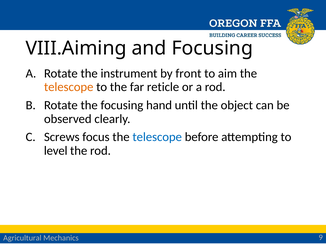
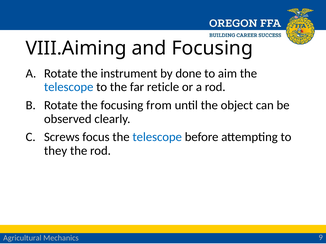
front: front -> done (189, 73)
telescope colour: orange -> blue (69, 87)
hand: hand -> from (159, 105)
level: level -> they (56, 151)
